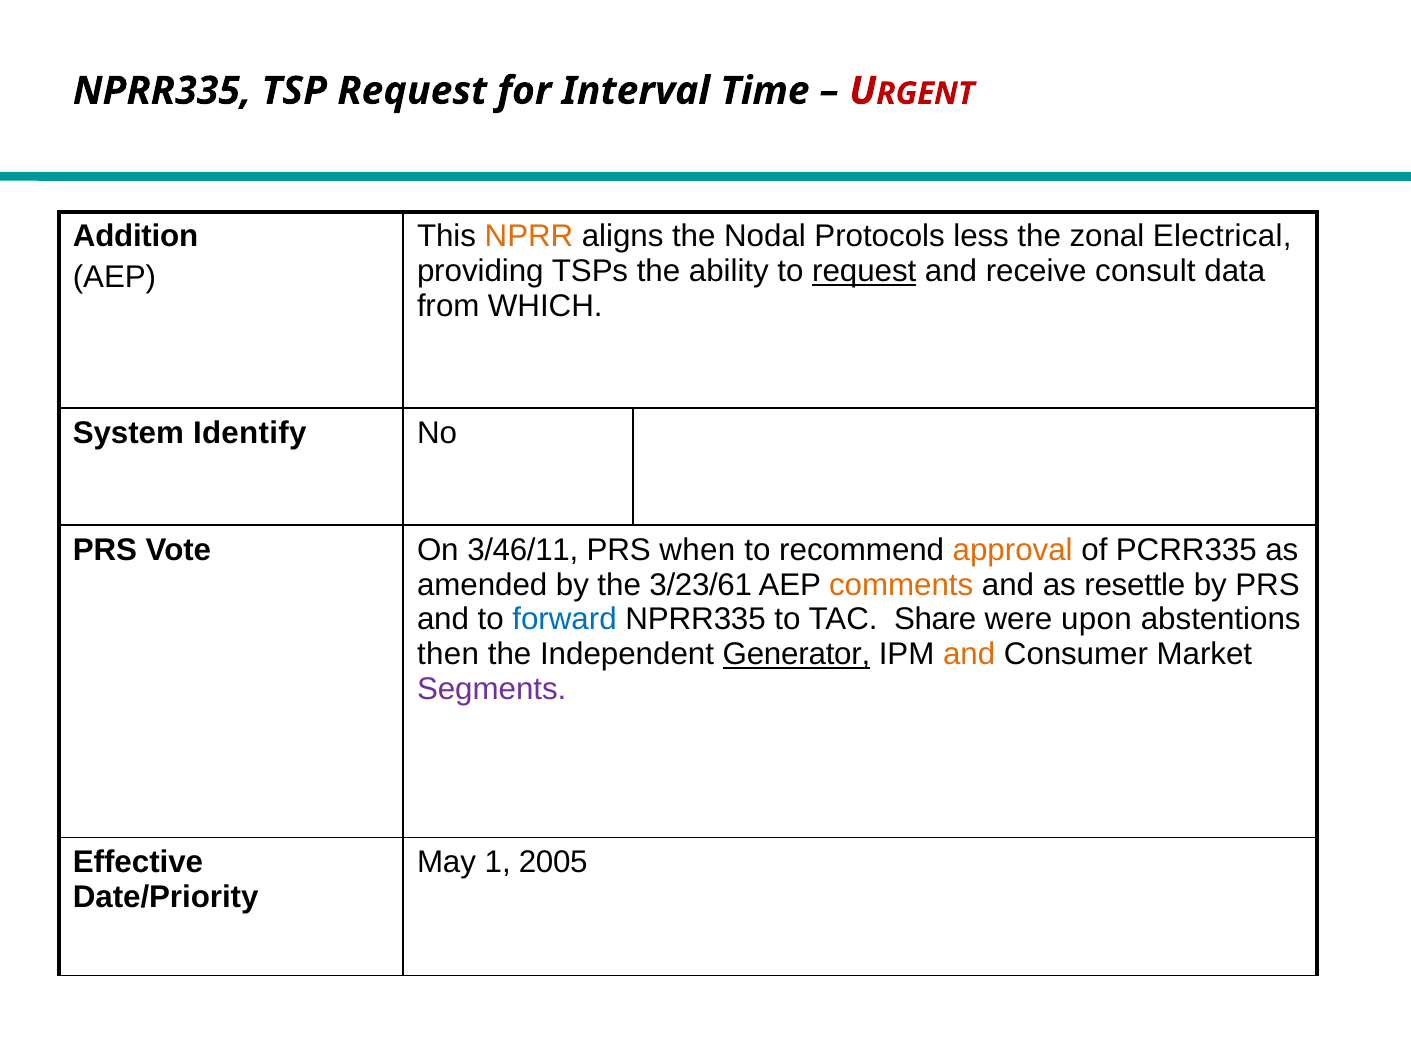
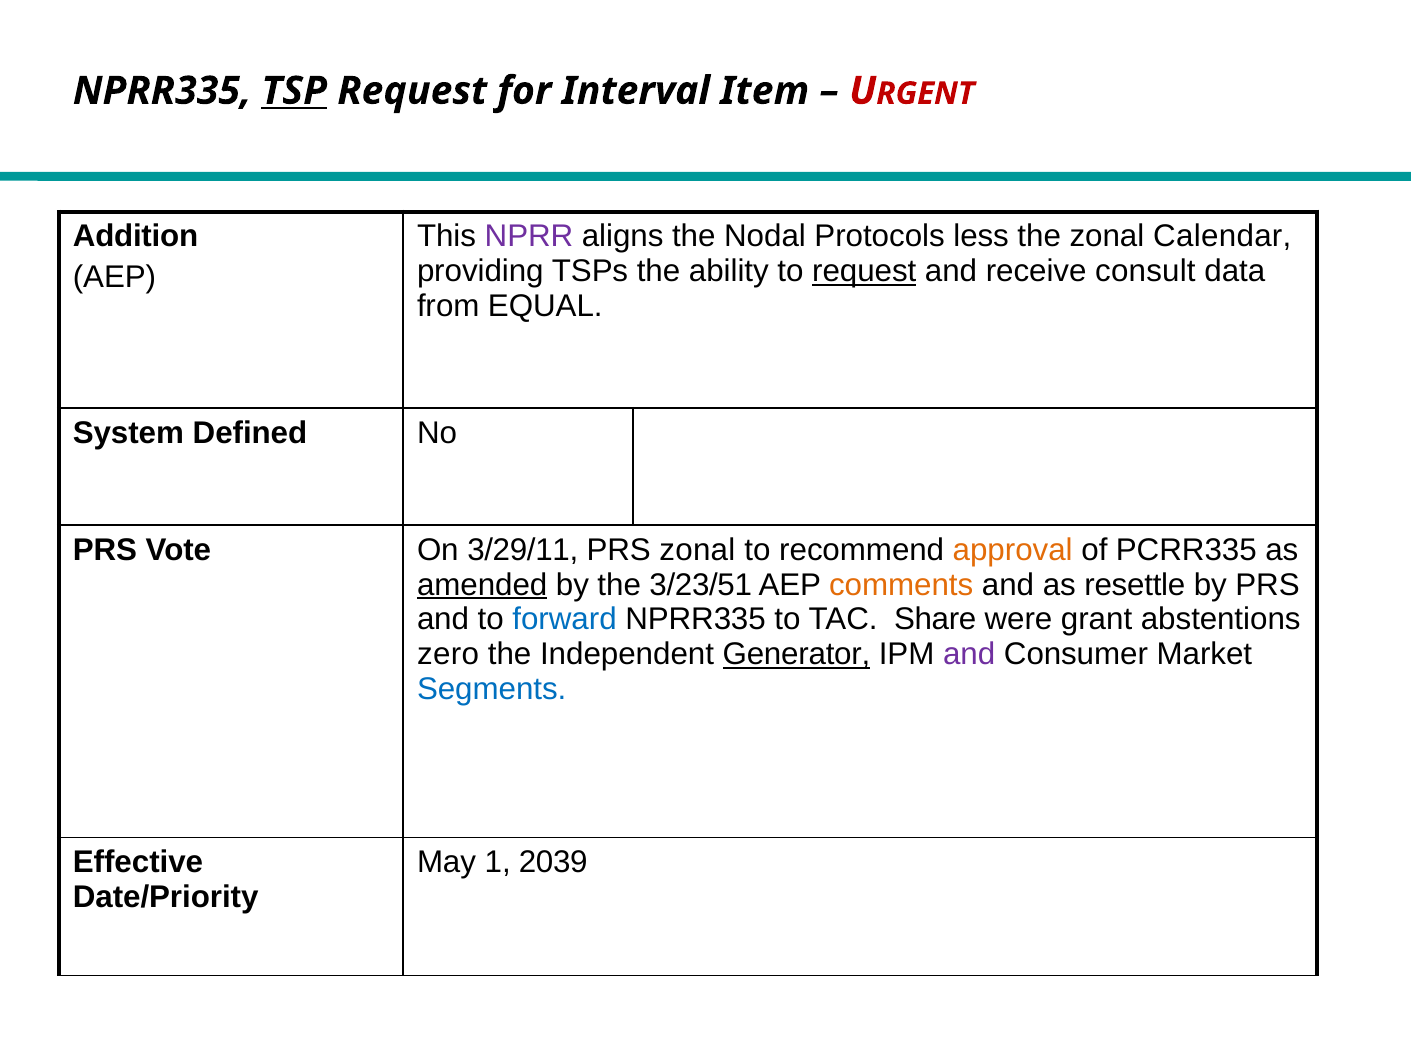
TSP underline: none -> present (294, 91)
Time: Time -> Item (765, 91)
NPRR colour: orange -> purple (529, 237)
Electrical: Electrical -> Calendar (1222, 237)
WHICH: WHICH -> EQUAL (545, 306)
Identify: Identify -> Defined (250, 433)
3/46/11: 3/46/11 -> 3/29/11 (523, 550)
PRS when: when -> zonal (697, 550)
amended underline: none -> present (482, 585)
3/23/61: 3/23/61 -> 3/23/51 (701, 585)
upon: upon -> grant (1097, 620)
then: then -> zero (448, 655)
and colour: orange -> purple (969, 655)
Segments colour: purple -> blue (492, 689)
2005: 2005 -> 2039 (553, 863)
